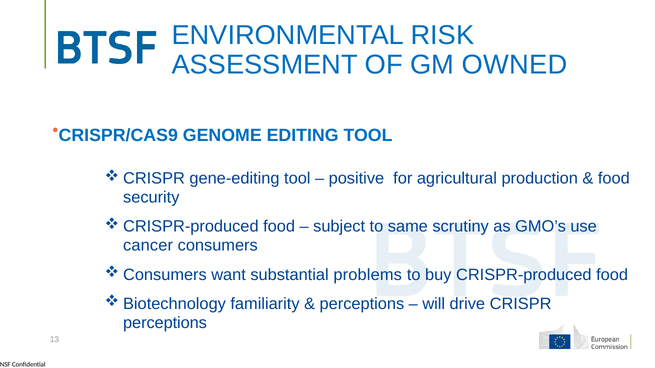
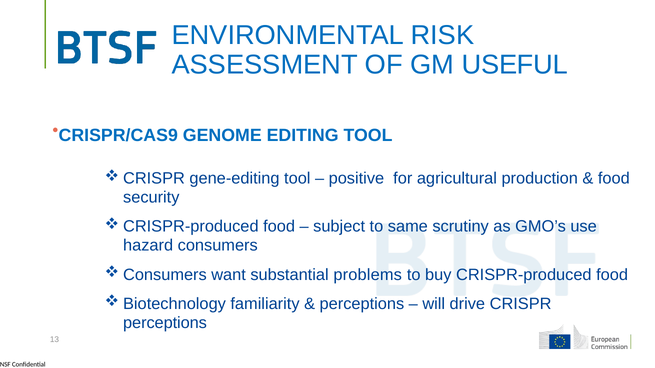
OWNED: OWNED -> USEFUL (515, 65)
cancer: cancer -> hazard (148, 246)
